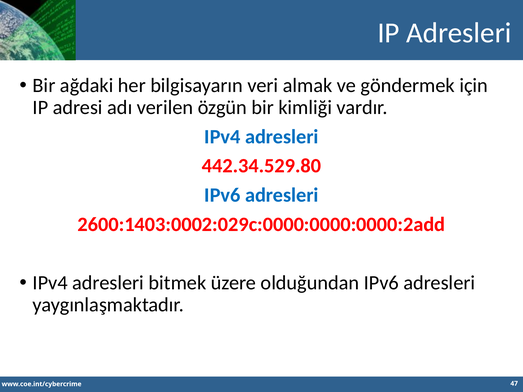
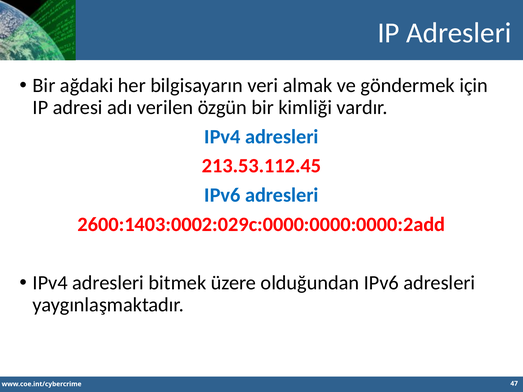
442.34.529.80: 442.34.529.80 -> 213.53.112.45 (261, 166)
